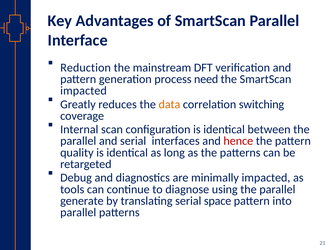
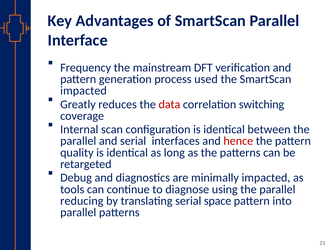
Reduction: Reduction -> Frequency (86, 68)
need: need -> used (206, 79)
data colour: orange -> red (169, 104)
generate: generate -> reducing (82, 201)
